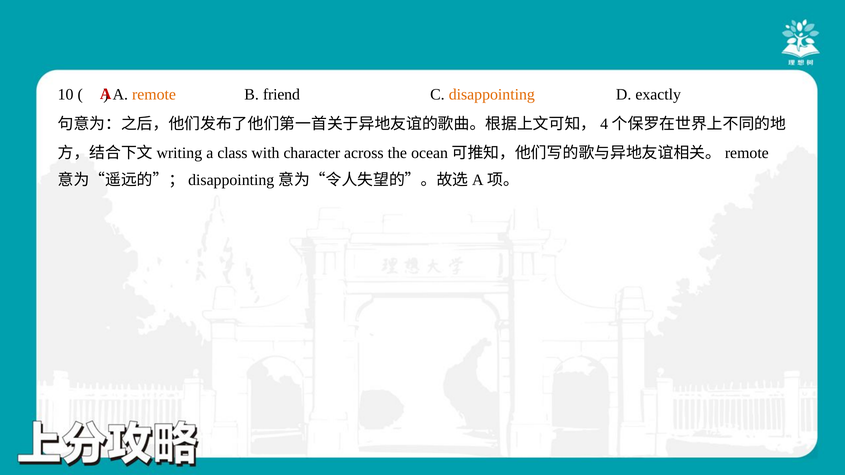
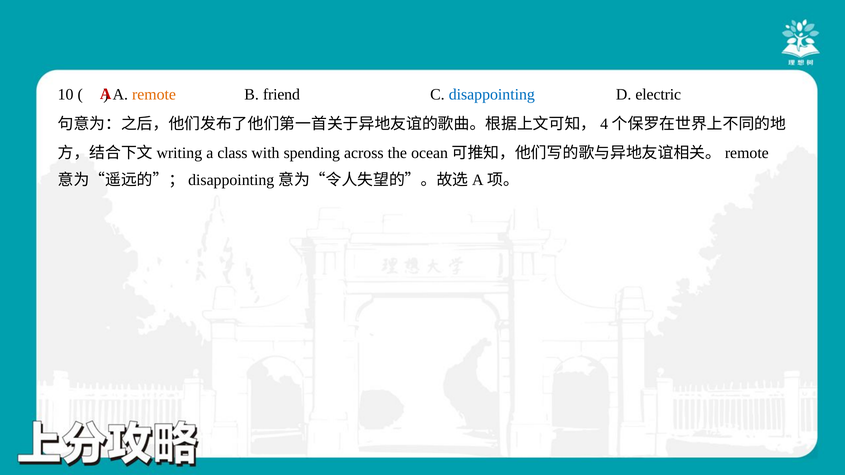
disappointing colour: orange -> blue (492, 95)
exactly: exactly -> electric (658, 95)
character: character -> spending (312, 153)
